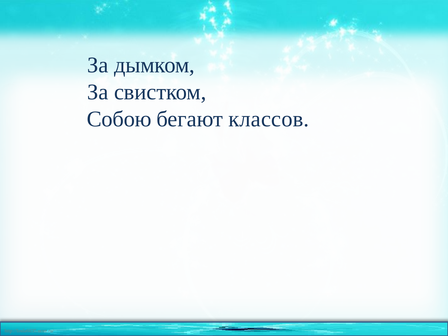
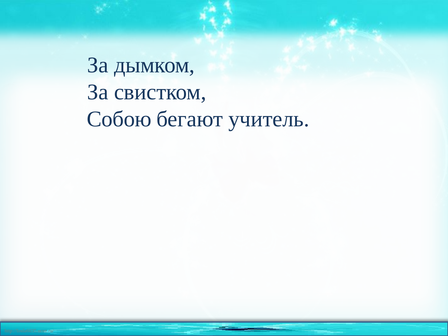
классов: классов -> учитель (269, 119)
